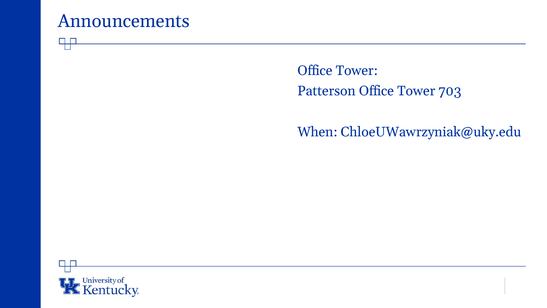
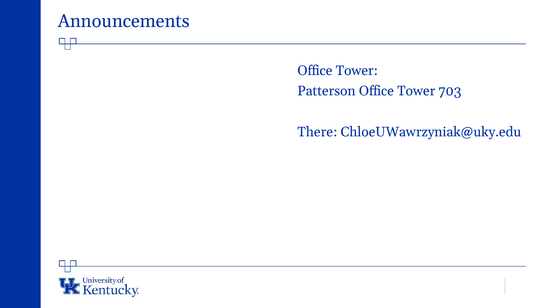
When: When -> There (317, 132)
